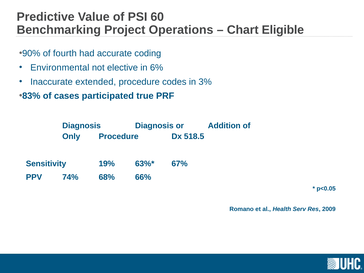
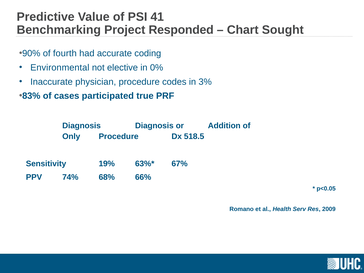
60: 60 -> 41 (157, 17)
Operations: Operations -> Responded (181, 30)
Eligible: Eligible -> Sought (283, 30)
6%: 6% -> 0% (157, 68)
extended: extended -> physician (96, 82)
